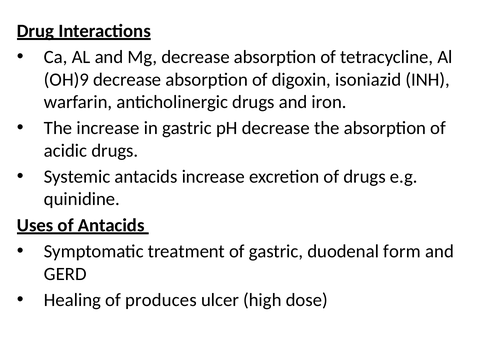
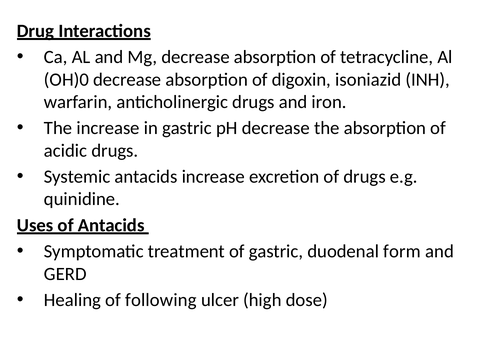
OH)9: OH)9 -> OH)0 (66, 80)
produces: produces -> following (161, 300)
